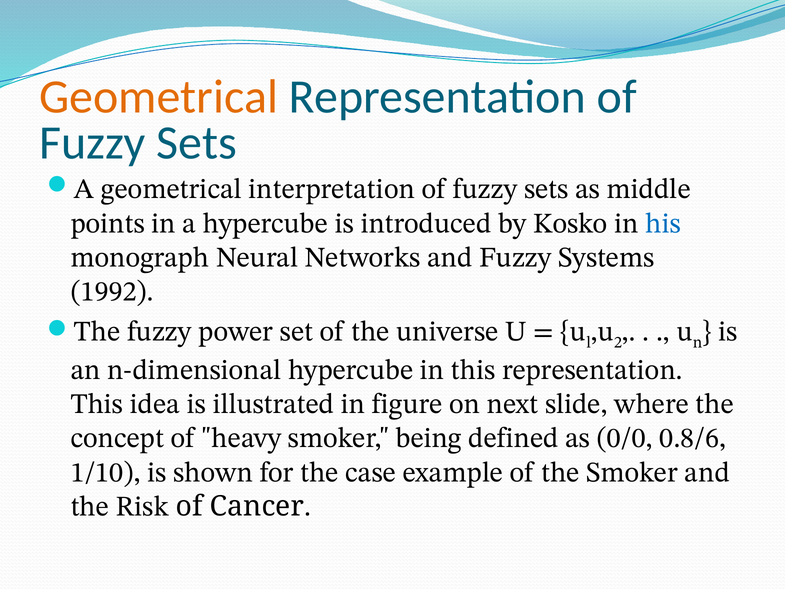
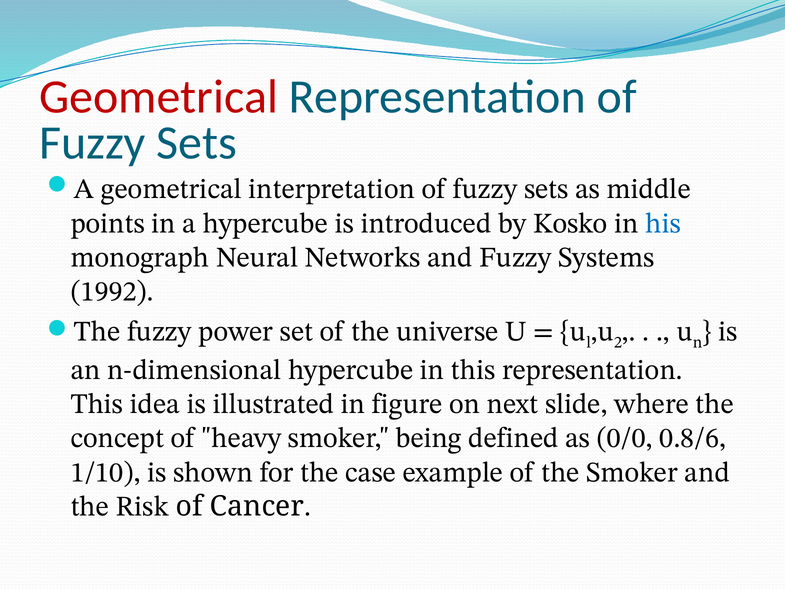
Geometrical colour: orange -> red (159, 97)
